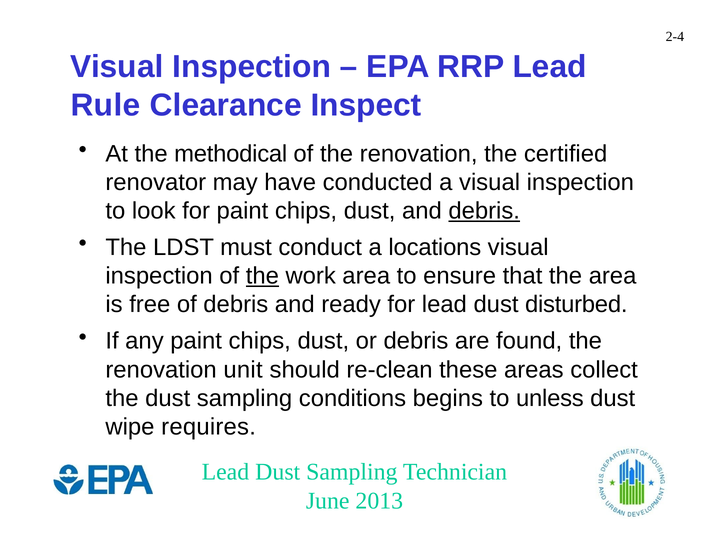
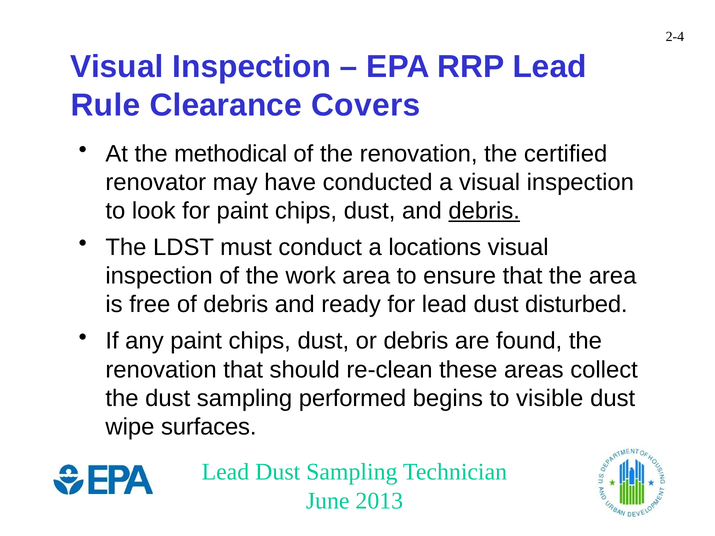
Inspect: Inspect -> Covers (366, 105)
the underline: present -> none (262, 276)
renovation unit: unit -> that (243, 370)
conditions: conditions -> performed (353, 398)
unless: unless -> visible (550, 398)
requires: requires -> surfaces (209, 427)
